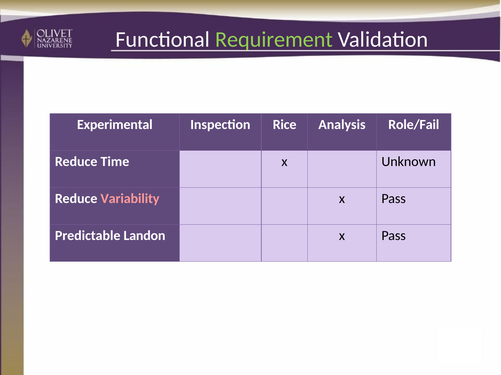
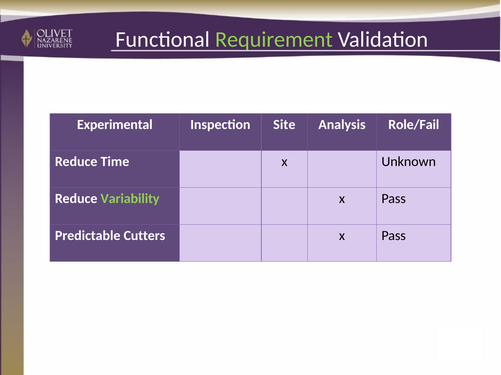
Rice​: Rice​ -> Site​ (286, 125)
Variability​ colour: pink -> light green (132, 199)
Landon​: Landon​ -> Cutters​ (146, 236)
